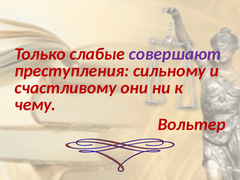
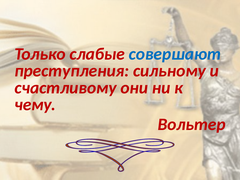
совершают colour: purple -> blue (175, 54)
